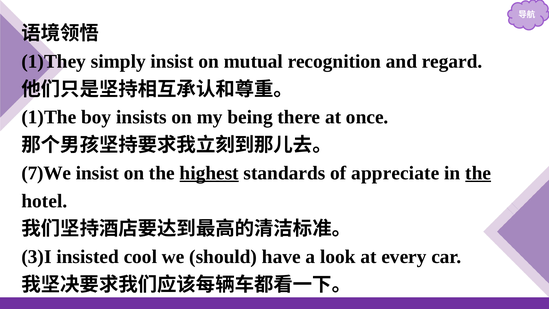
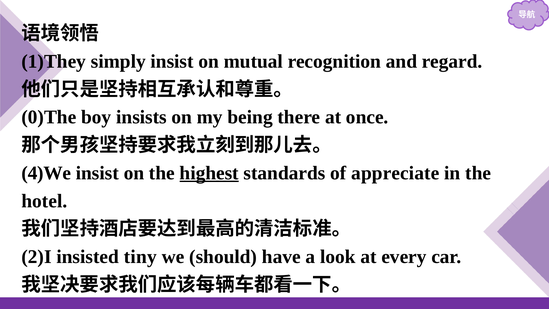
1)The: 1)The -> 0)The (49, 117)
7)We: 7)We -> 4)We (46, 173)
the underline: present -> none (478, 173)
3)I: 3)I -> 2)I (37, 257)
cool: cool -> tiny (140, 257)
